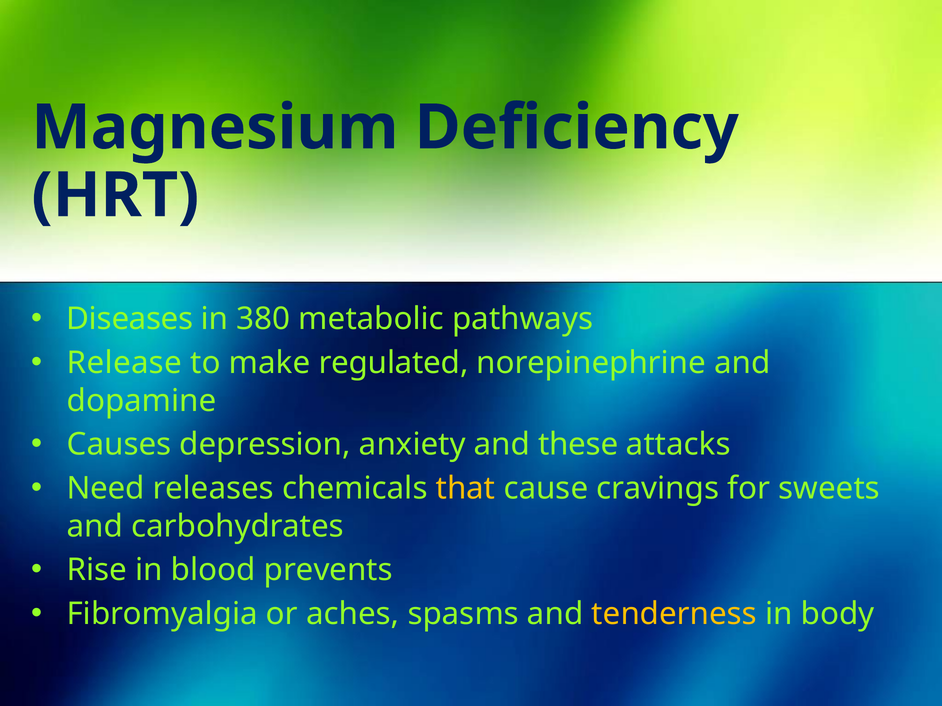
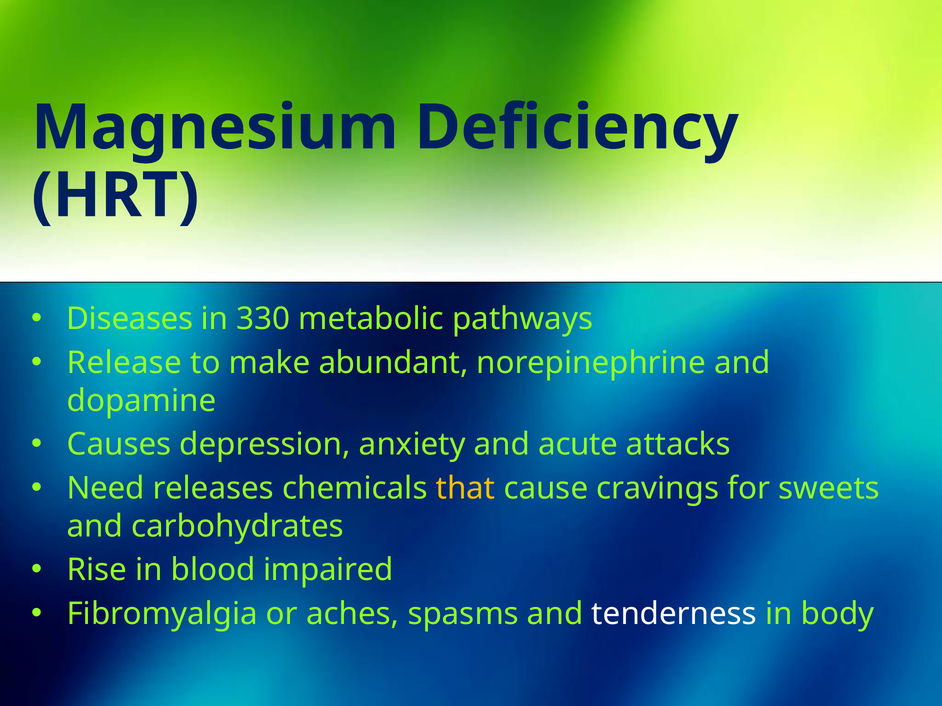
380: 380 -> 330 (263, 319)
regulated: regulated -> abundant (393, 363)
these: these -> acute (578, 445)
prevents: prevents -> impaired (328, 570)
tenderness colour: yellow -> white (674, 614)
